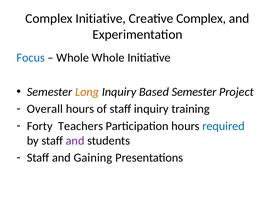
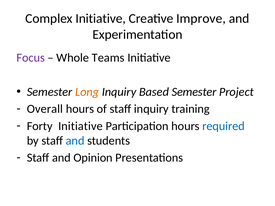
Creative Complex: Complex -> Improve (201, 19)
Focus colour: blue -> purple (31, 58)
Whole Whole: Whole -> Teams (108, 58)
Forty Teachers: Teachers -> Initiative (80, 126)
and colour: purple -> blue (75, 141)
Gaining: Gaining -> Opinion (93, 158)
